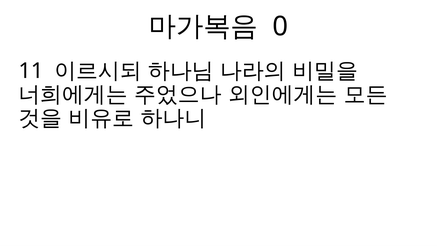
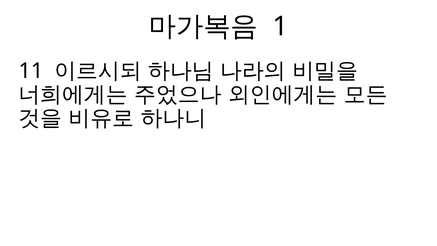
0: 0 -> 1 (280, 26)
